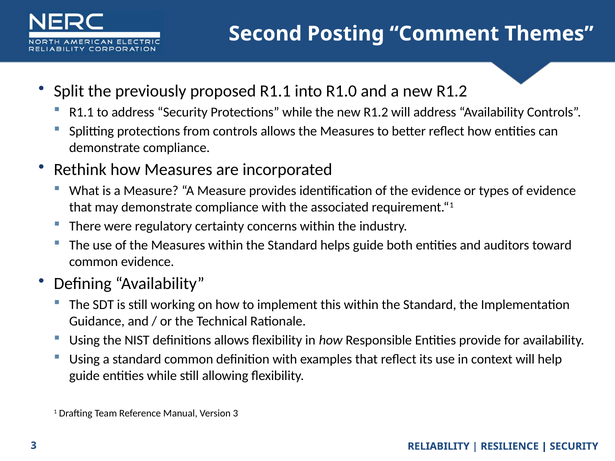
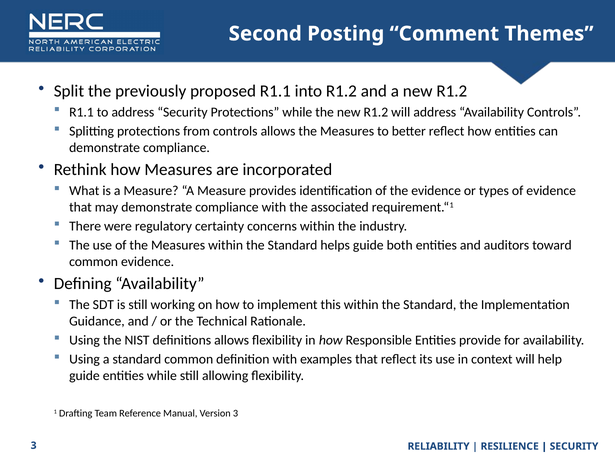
into R1.0: R1.0 -> R1.2 (341, 91)
